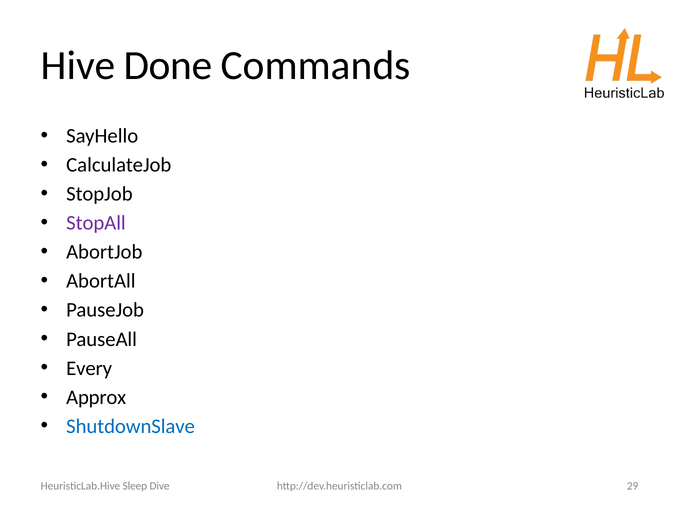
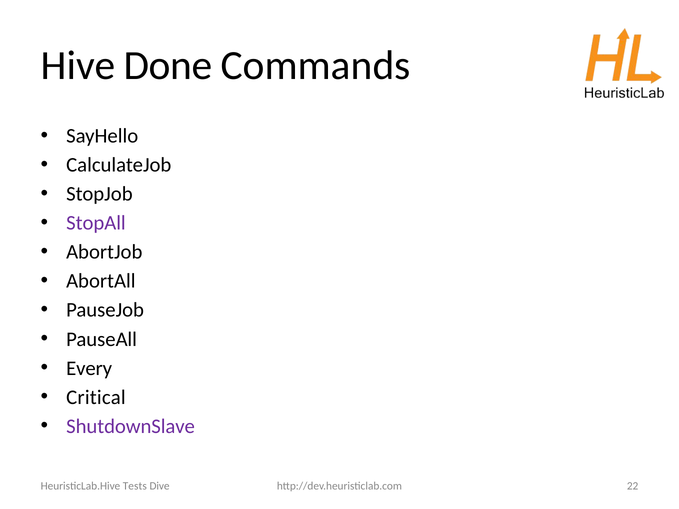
Approx: Approx -> Critical (96, 397)
ShutdownSlave colour: blue -> purple (131, 426)
Sleep: Sleep -> Tests (135, 486)
29: 29 -> 22 (633, 486)
